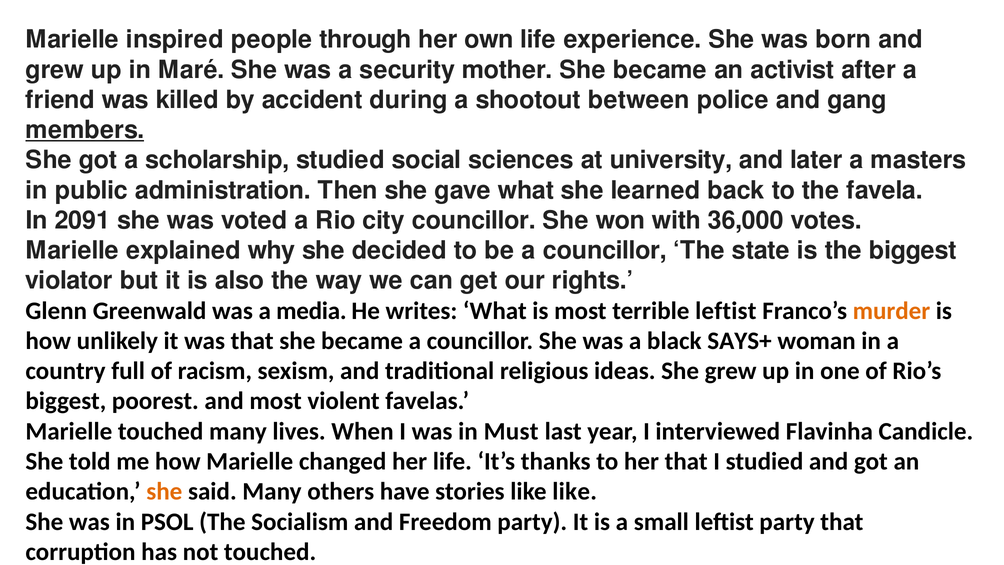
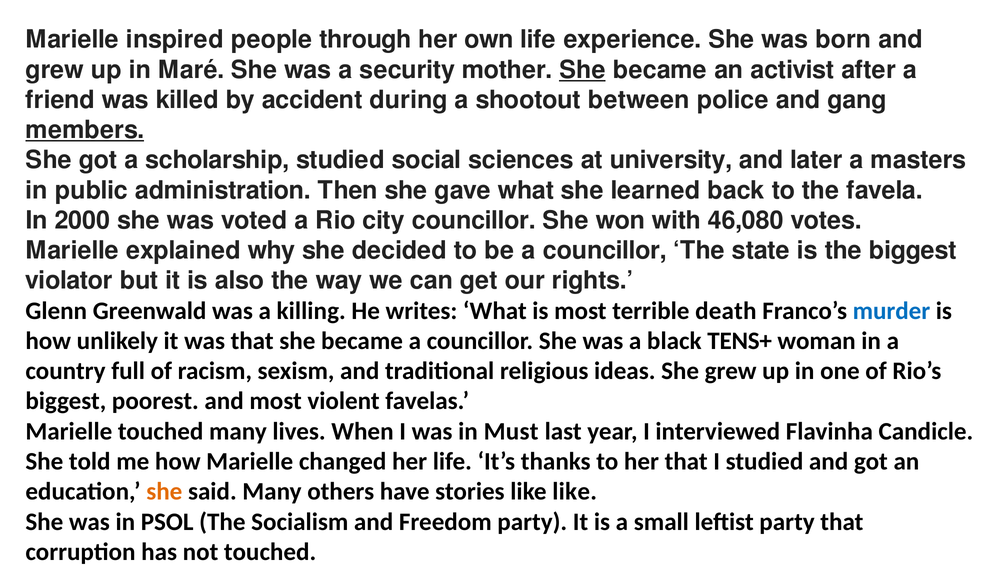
She underline: none -> present (582, 70)
2091: 2091 -> 2000 (82, 220)
36,000: 36,000 -> 46,080 (746, 220)
media: media -> killing (311, 311)
terrible leftist: leftist -> death (726, 311)
murder colour: orange -> blue (891, 311)
SAYS+: SAYS+ -> TENS+ (740, 341)
